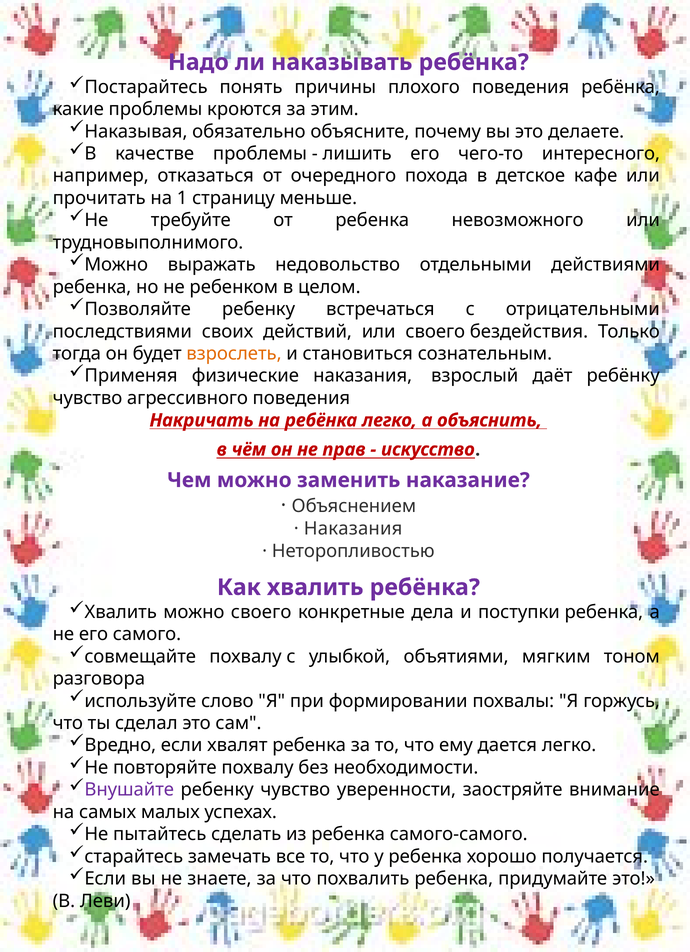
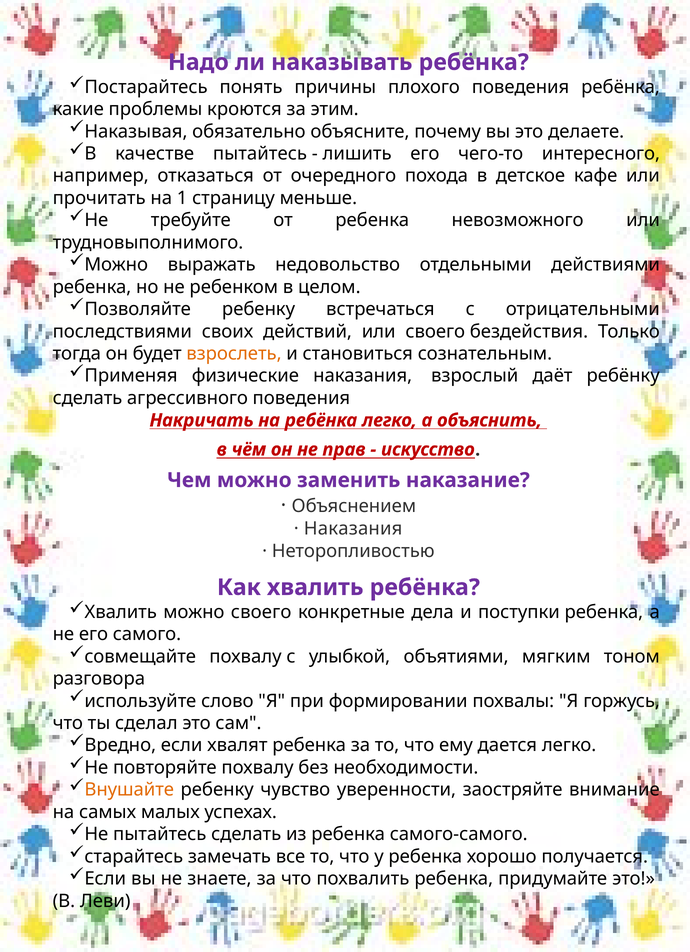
качестве проблемы: проблемы -> пытайтесь (260, 154)
чувство: чувство -> сделать (88, 398)
Внушайте colour: purple -> orange (129, 790)
